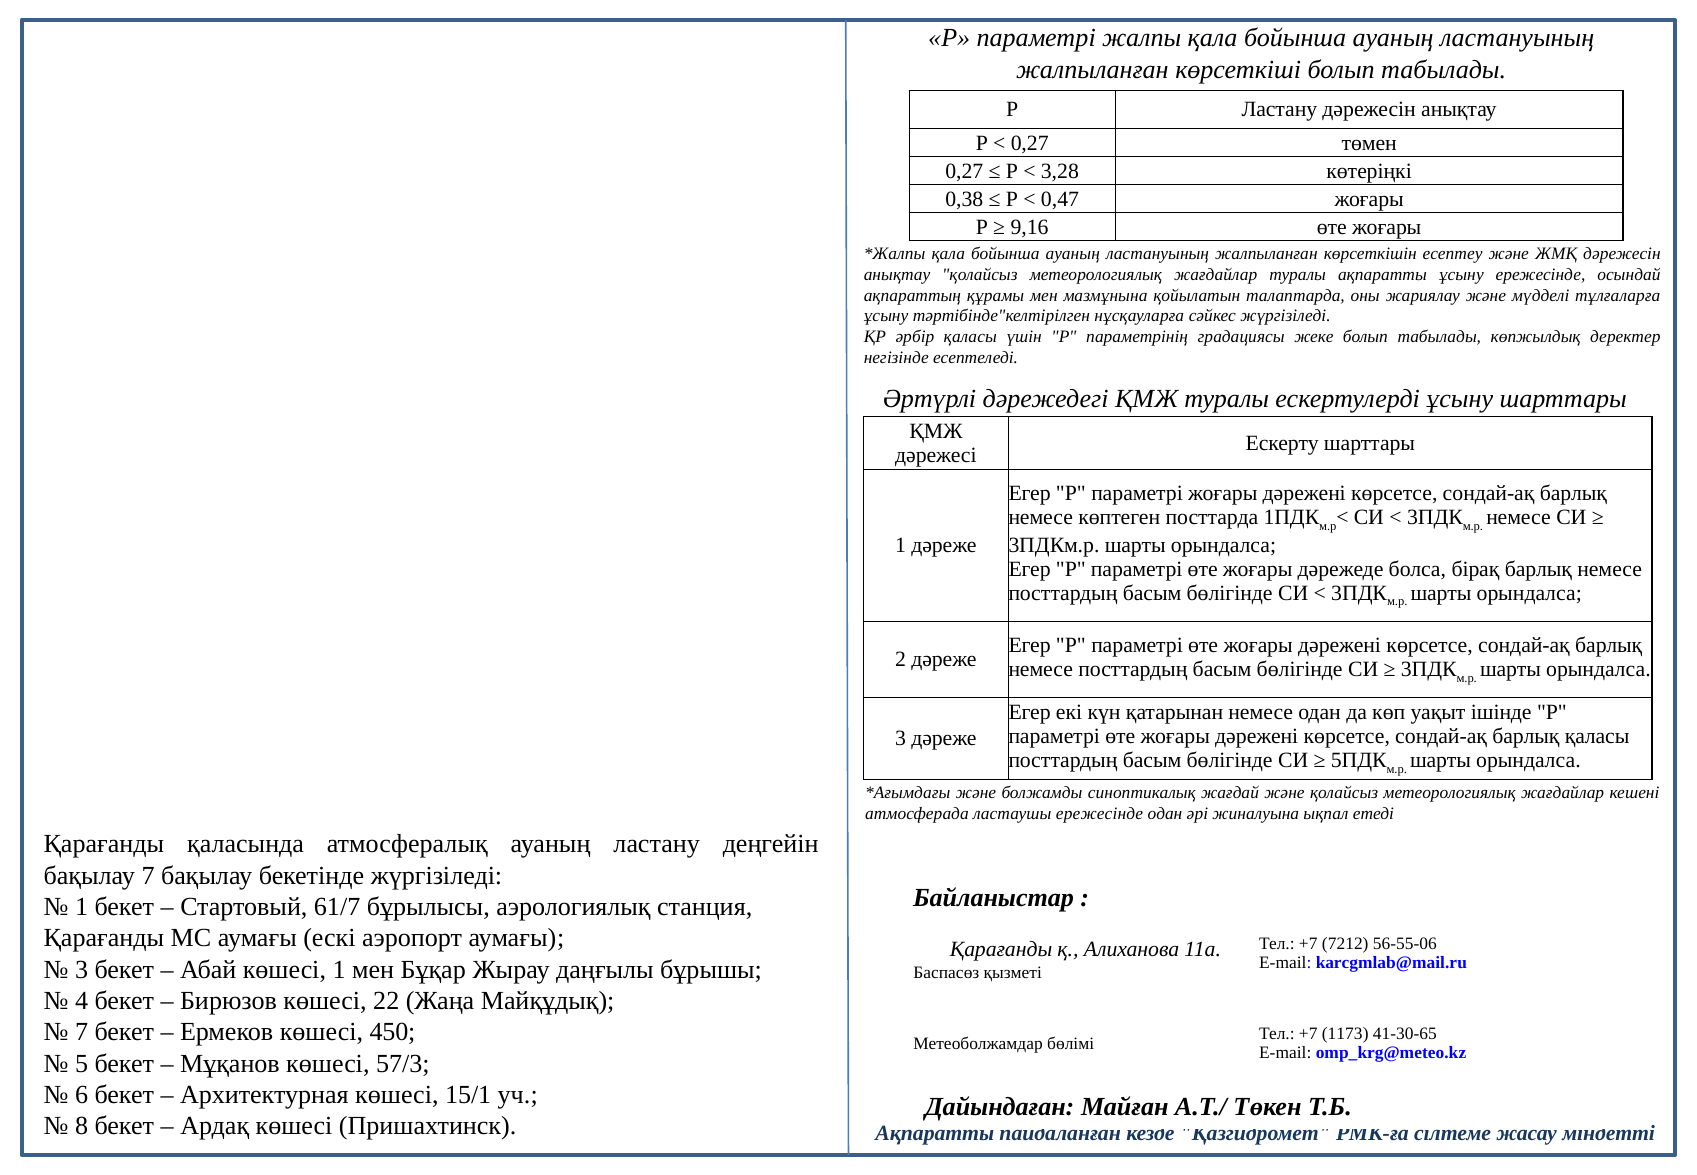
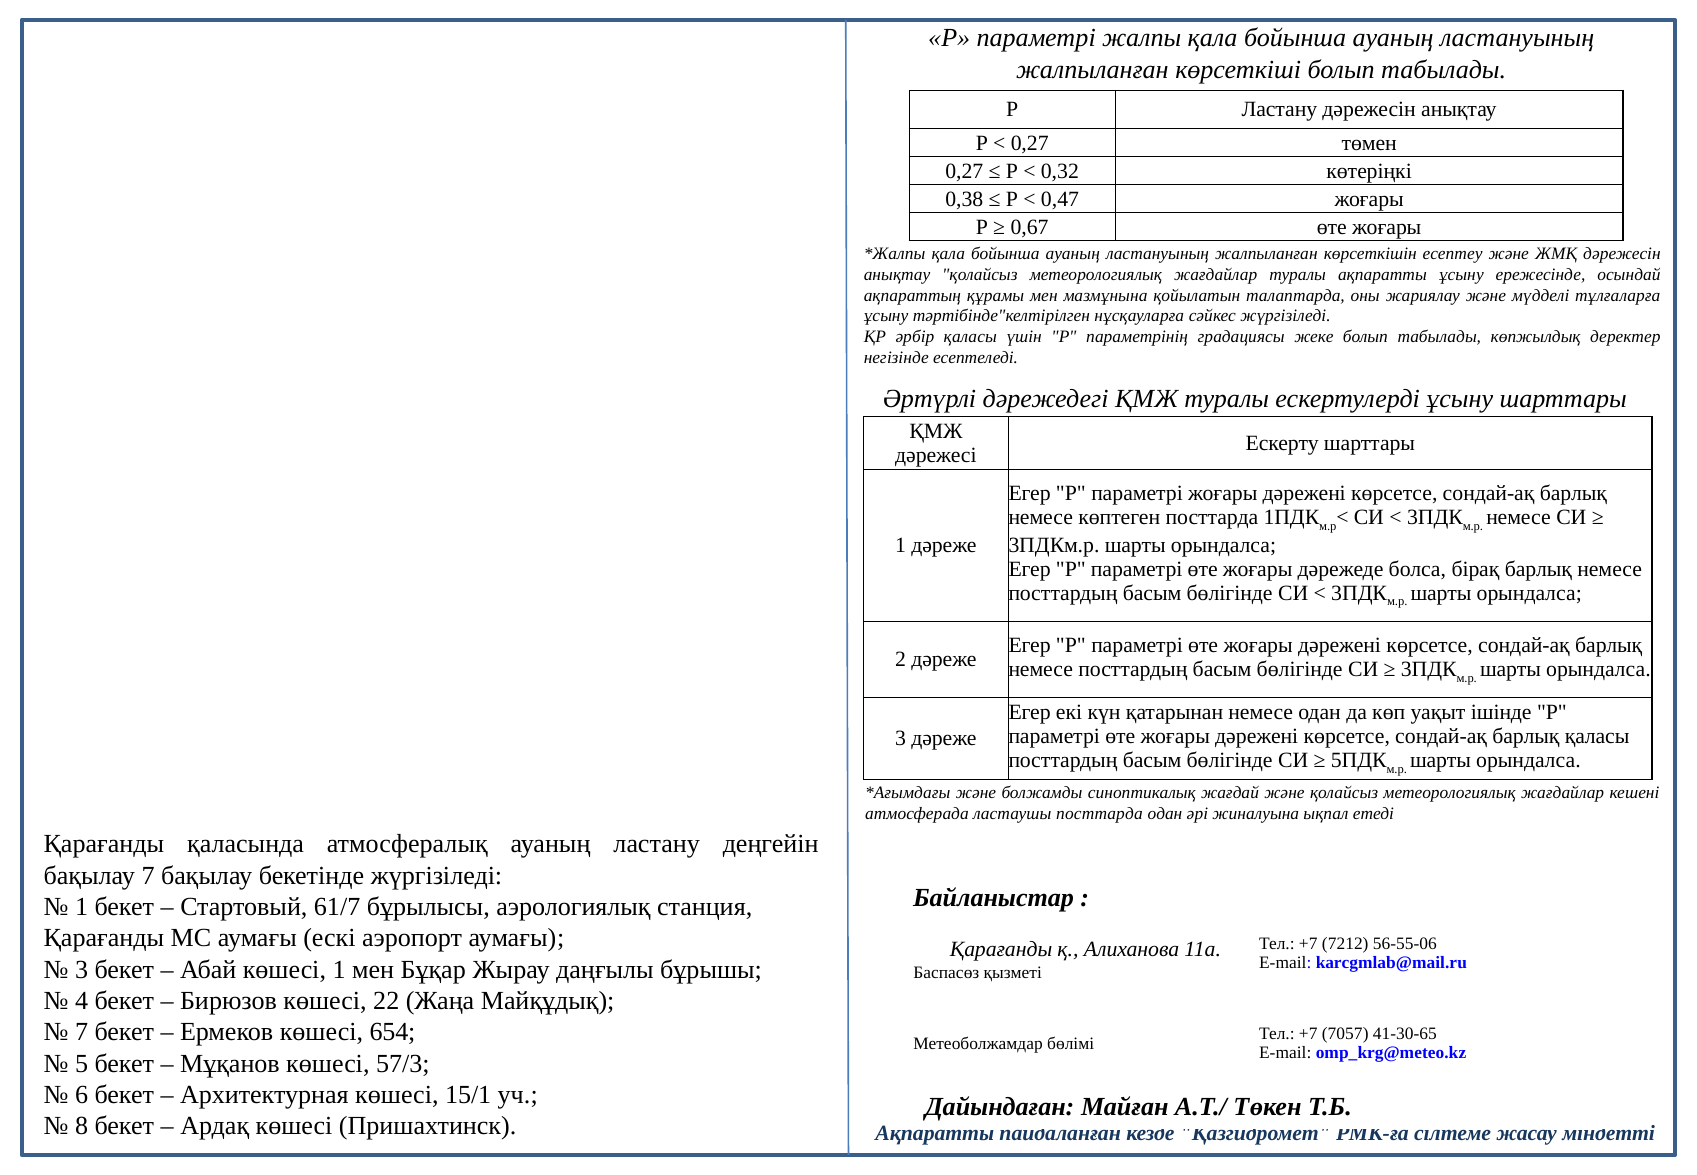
3,28: 3,28 -> 0,32 (1060, 172)
9,16: 9,16 -> 0,67 (1030, 228)
ластаушы ережесінде: ережесінде -> посттарда (1099, 814)
450: 450 -> 654 (392, 1032)
1173: 1173 -> 7057 (1345, 1034)
